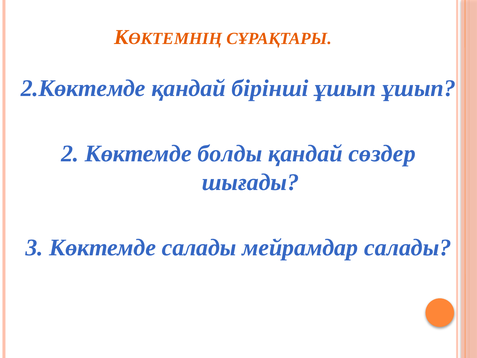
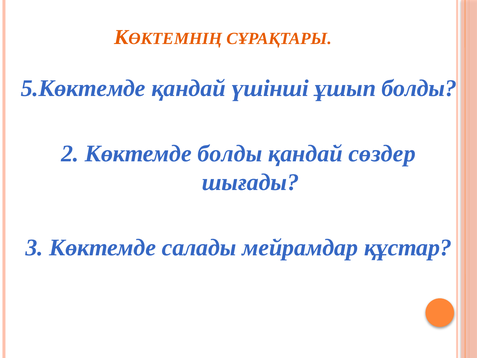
2.Көктемде: 2.Көктемде -> 5.Көктемде (83, 88)
бірінші: бірінші -> үшінші (270, 88)
ұшып ұшып: ұшып -> болды (419, 88)
мейрамдар салады: салады -> құстар (408, 247)
